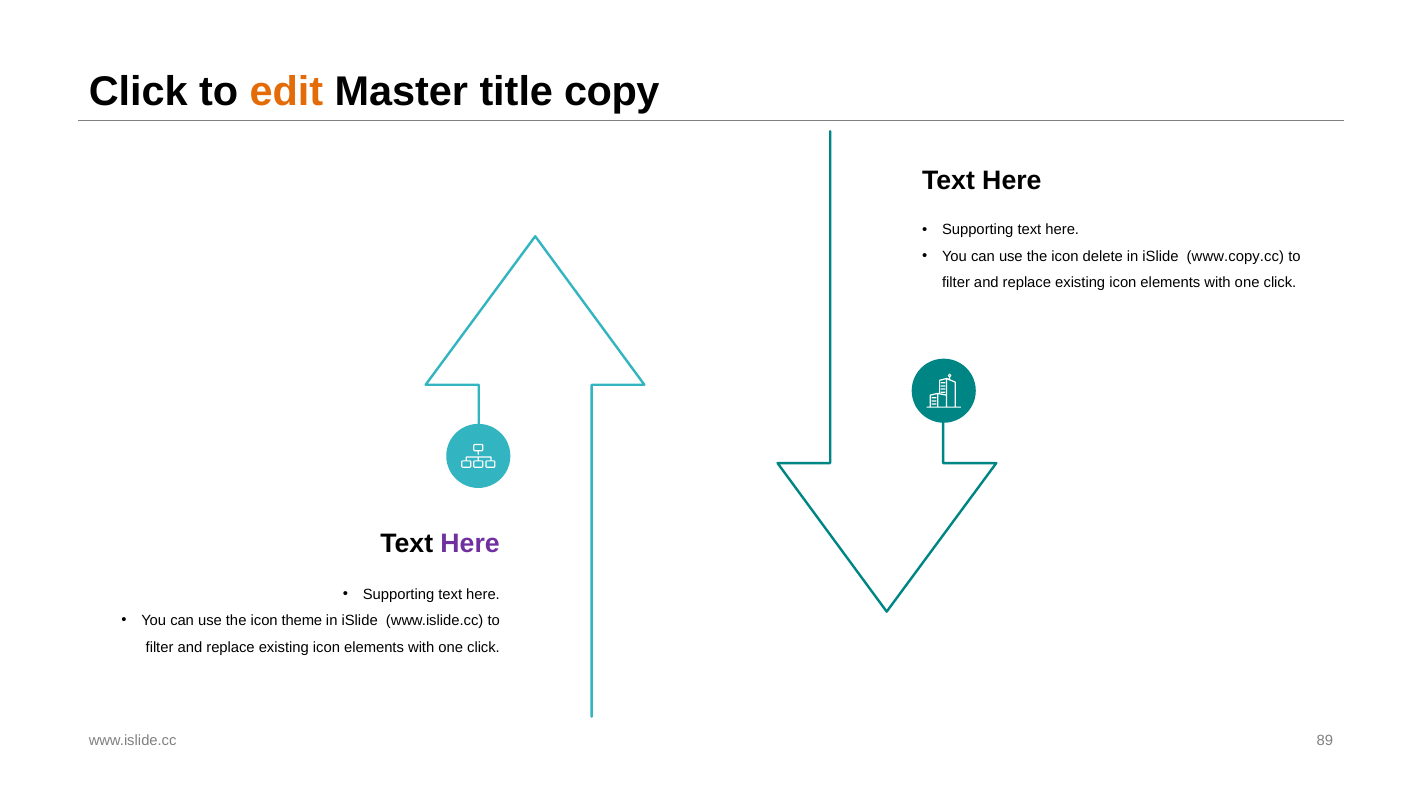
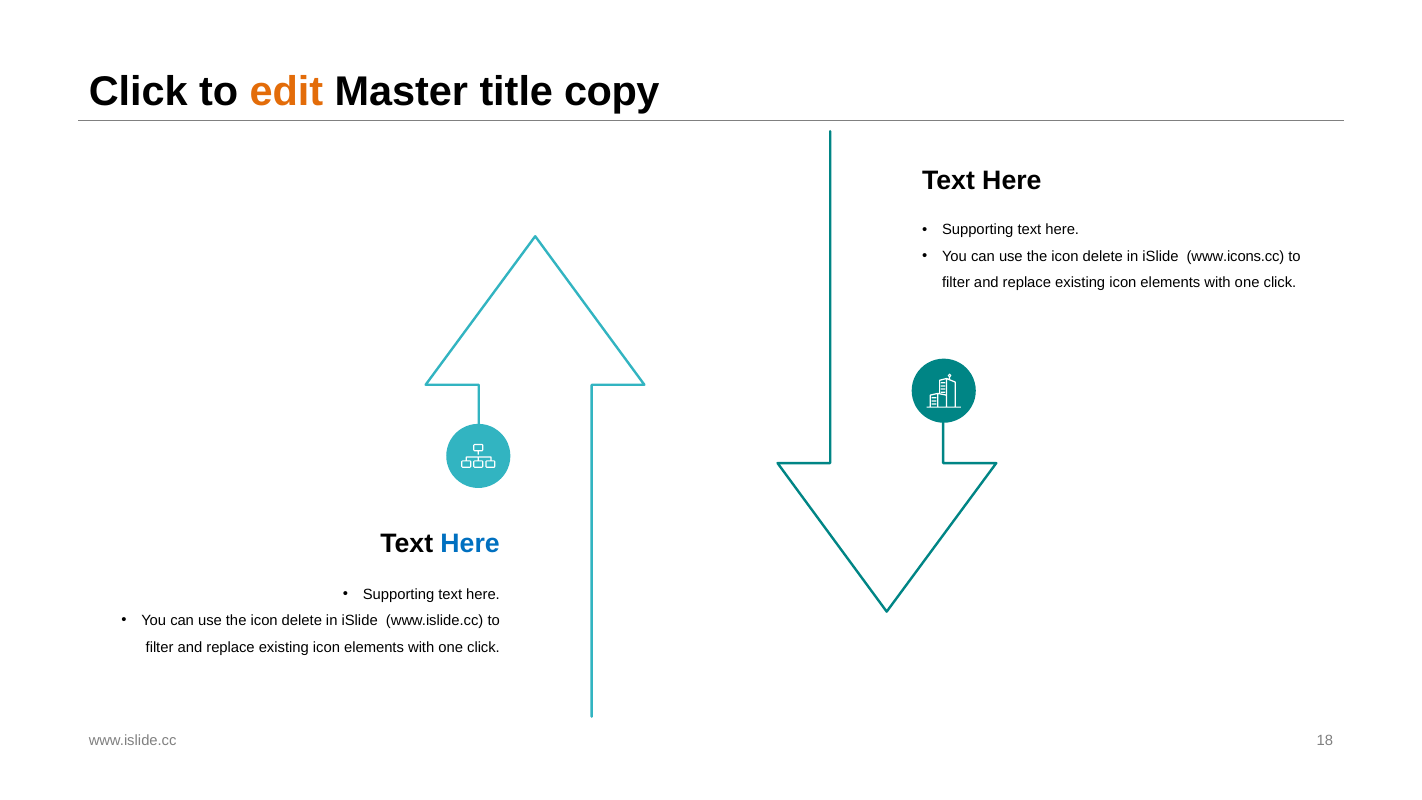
www.copy.cc: www.copy.cc -> www.icons.cc (1236, 257)
Here colour: purple -> blue (470, 543)
theme: theme -> delete (302, 621)
89: 89 -> 18 (1325, 741)
